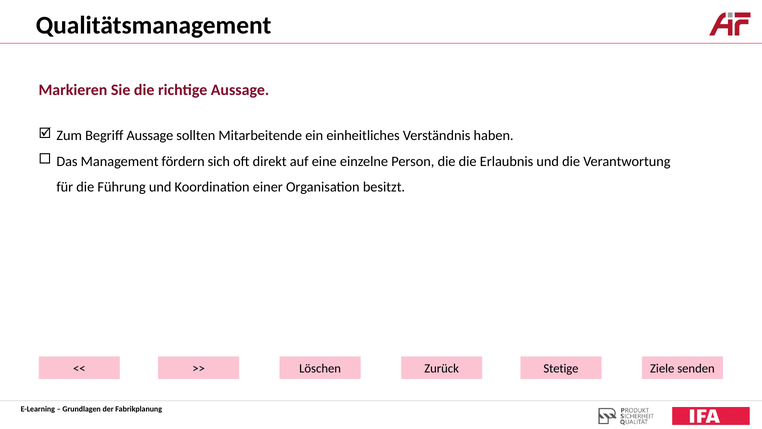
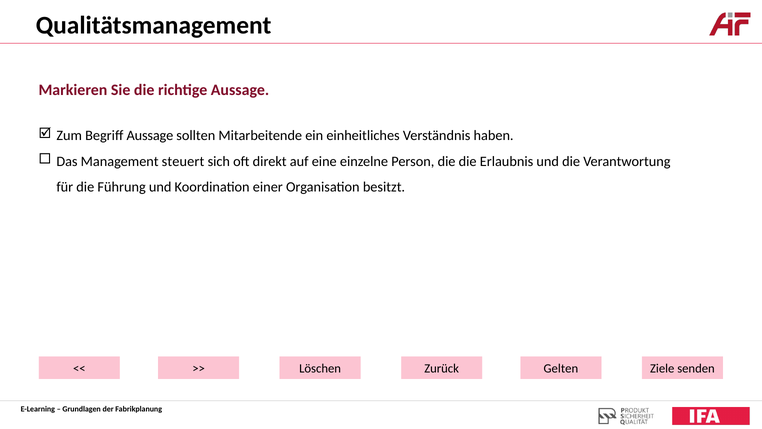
fördern: fördern -> steuert (183, 161)
Stetige: Stetige -> Gelten (561, 368)
